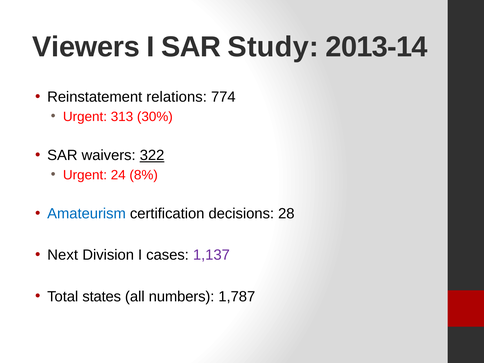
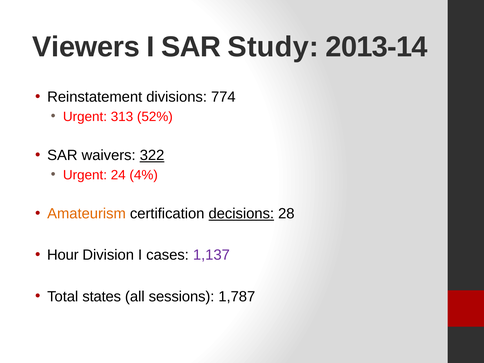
relations: relations -> divisions (177, 97)
30%: 30% -> 52% (155, 117)
8%: 8% -> 4% (144, 175)
Amateurism colour: blue -> orange (87, 214)
decisions underline: none -> present (241, 214)
Next: Next -> Hour (63, 255)
numbers: numbers -> sessions (182, 296)
